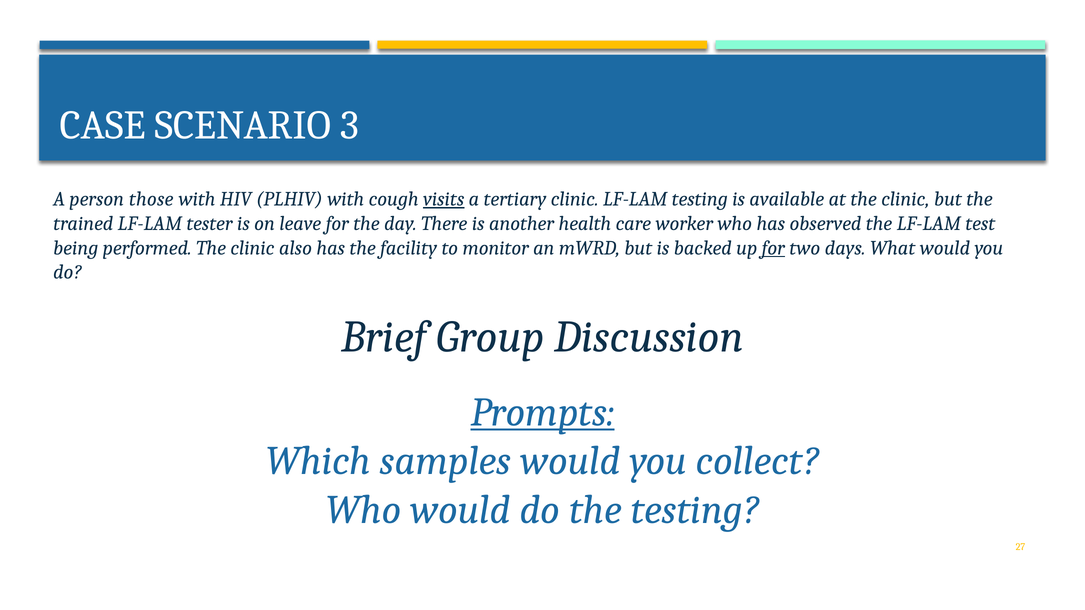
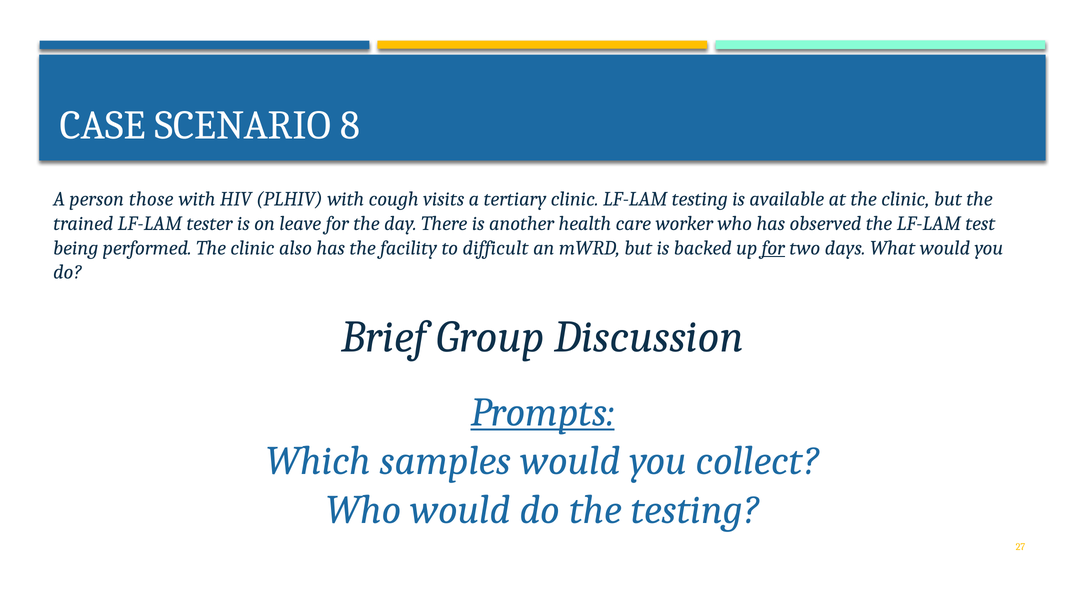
3: 3 -> 8 (350, 125)
visits underline: present -> none (444, 199)
monitor: monitor -> difficult (496, 248)
